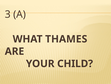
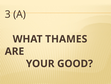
CHILD: CHILD -> GOOD (75, 63)
